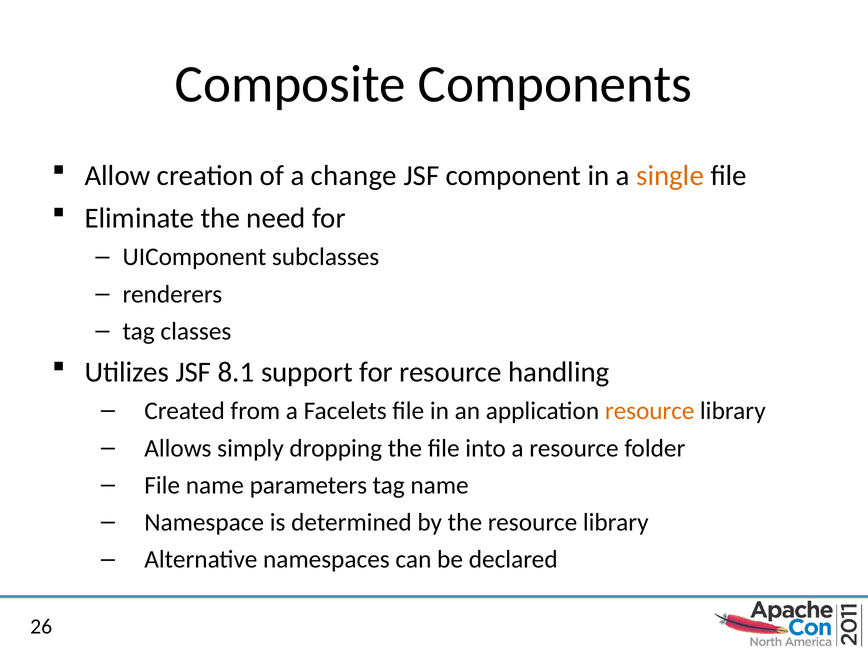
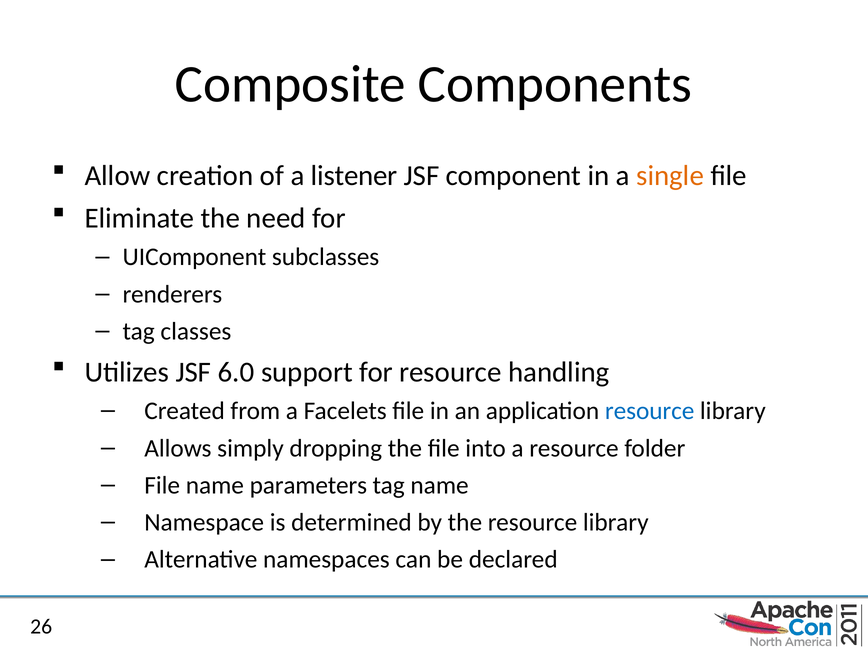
change: change -> listener (354, 176)
8.1: 8.1 -> 6.0 (236, 372)
resource colour: orange -> blue (650, 411)
